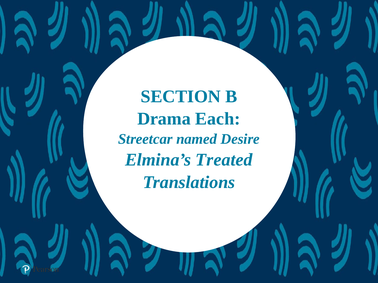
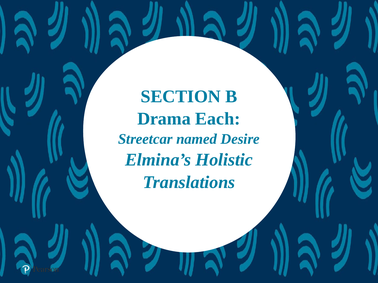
Treated: Treated -> Holistic (224, 160)
